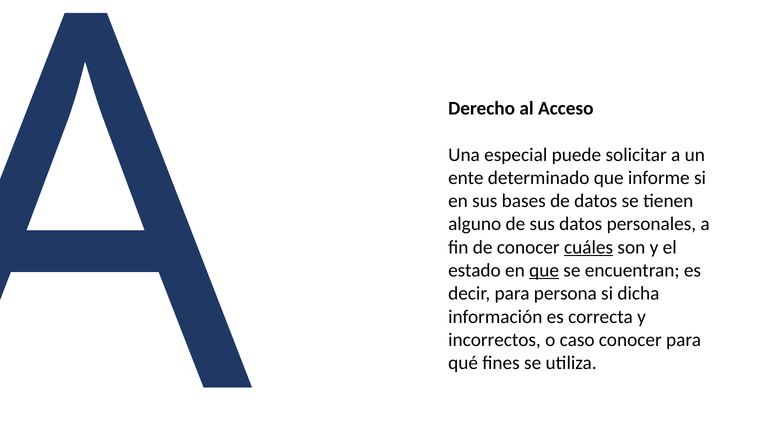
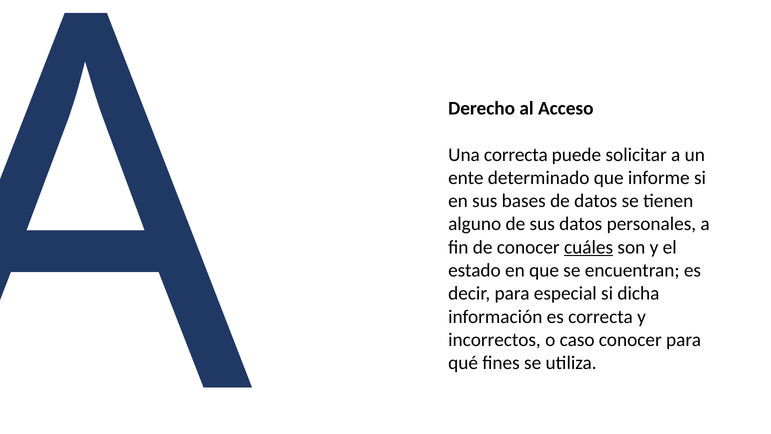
Una especial: especial -> correcta (516, 155)
que underline: present -> none (544, 270)
persona: persona -> especial (565, 293)
